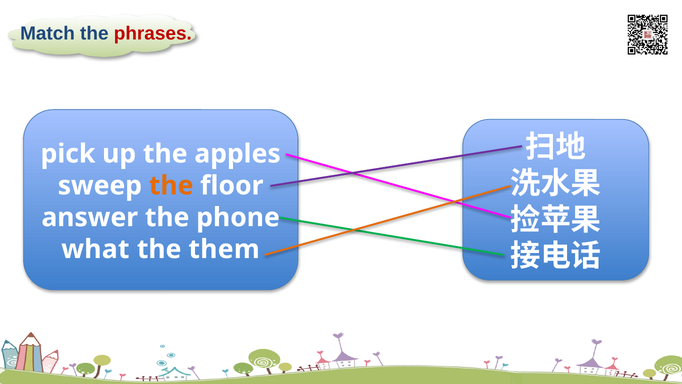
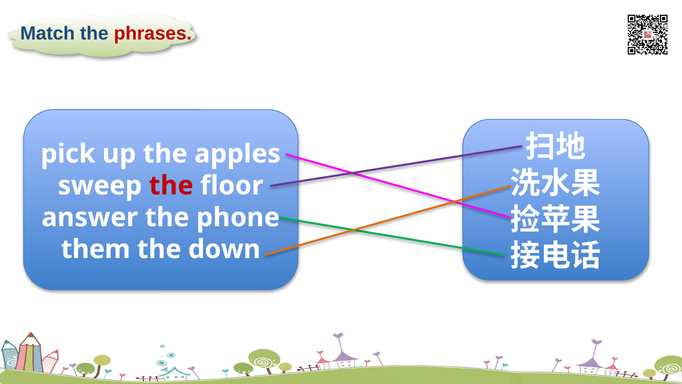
the colour: orange -> red (171, 186)
what: what -> them (96, 249)
them: them -> down (224, 249)
